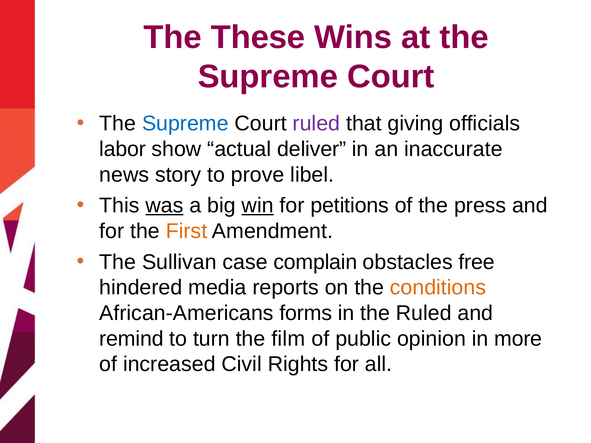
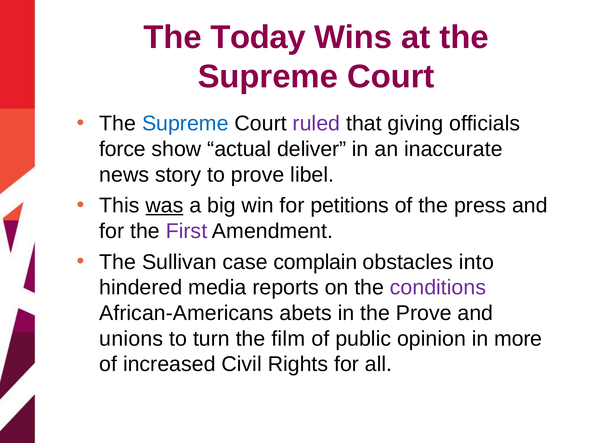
These: These -> Today (258, 37)
labor: labor -> force (123, 149)
win underline: present -> none (258, 206)
First colour: orange -> purple (187, 231)
free: free -> into (476, 262)
conditions colour: orange -> purple (438, 288)
forms: forms -> abets (306, 313)
the Ruled: Ruled -> Prove (424, 313)
remind: remind -> unions (131, 339)
